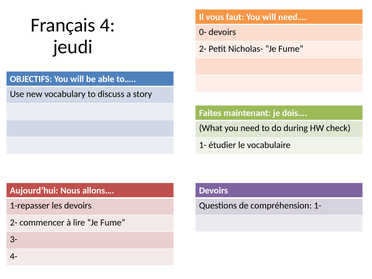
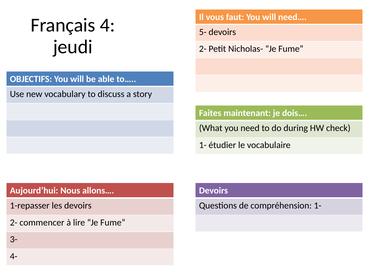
0-: 0- -> 5- (203, 32)
